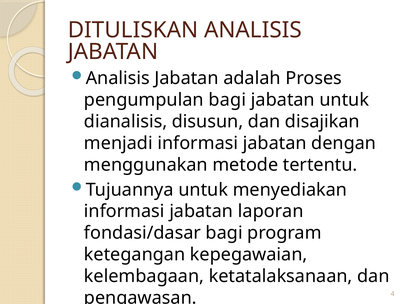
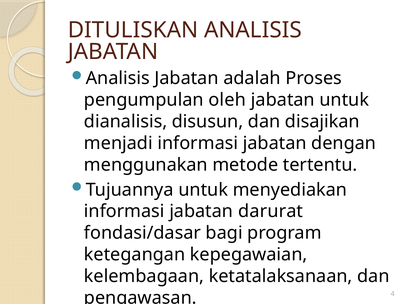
pengumpulan bagi: bagi -> oleh (227, 100)
laporan: laporan -> darurat (271, 212)
